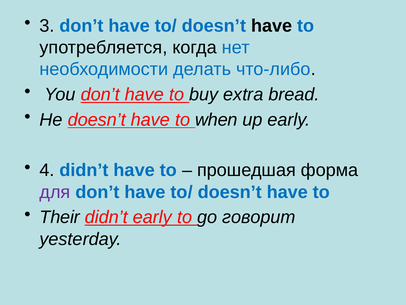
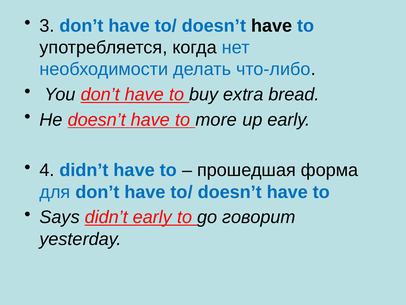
when: when -> more (216, 120)
для colour: purple -> blue (55, 192)
Their: Their -> Says (60, 217)
